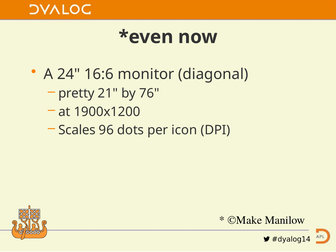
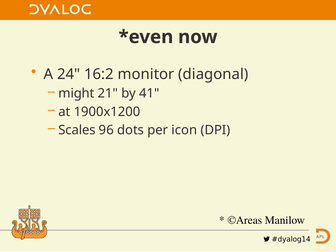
16:6: 16:6 -> 16:2 (99, 74)
pretty: pretty -> might (76, 93)
76: 76 -> 41 (149, 93)
©Make: ©Make -> ©Areas (245, 220)
